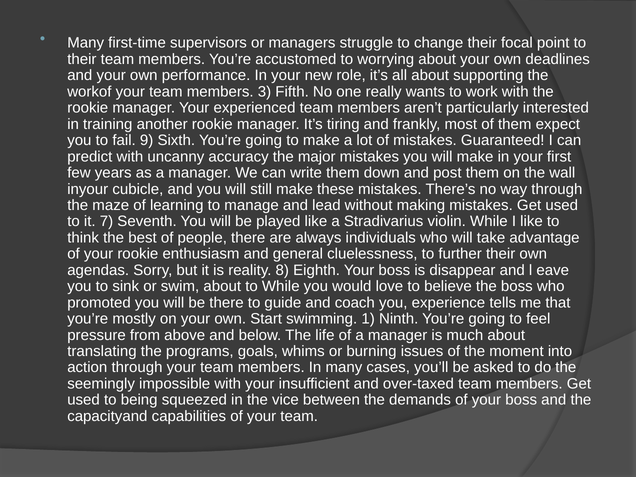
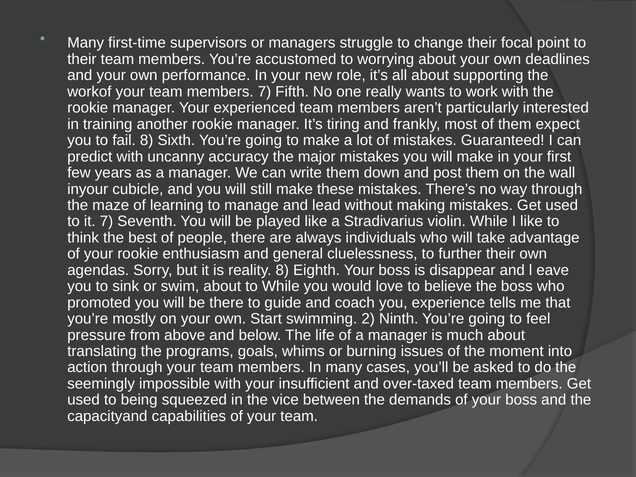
members 3: 3 -> 7 (265, 92)
fail 9: 9 -> 8 (147, 140)
1: 1 -> 2 (368, 319)
